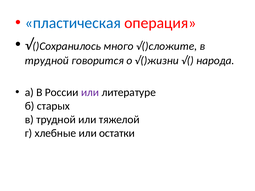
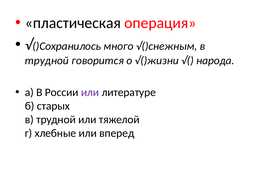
пластическая colour: blue -> black (73, 23)
√()сложите: √()сложите -> √()снежным (167, 46)
остатки: остатки -> вперед (117, 133)
